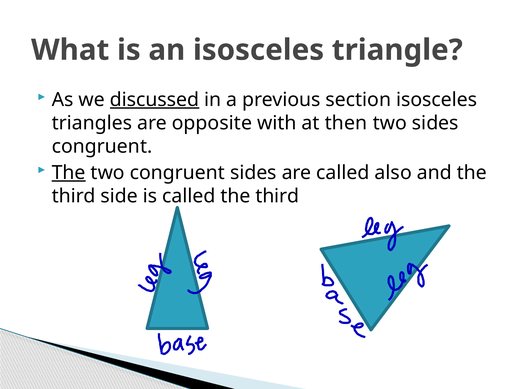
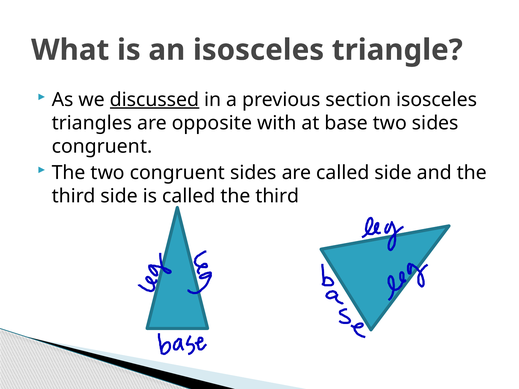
then: then -> base (346, 123)
The underline: present -> none (69, 173)
called also: also -> side (393, 173)
